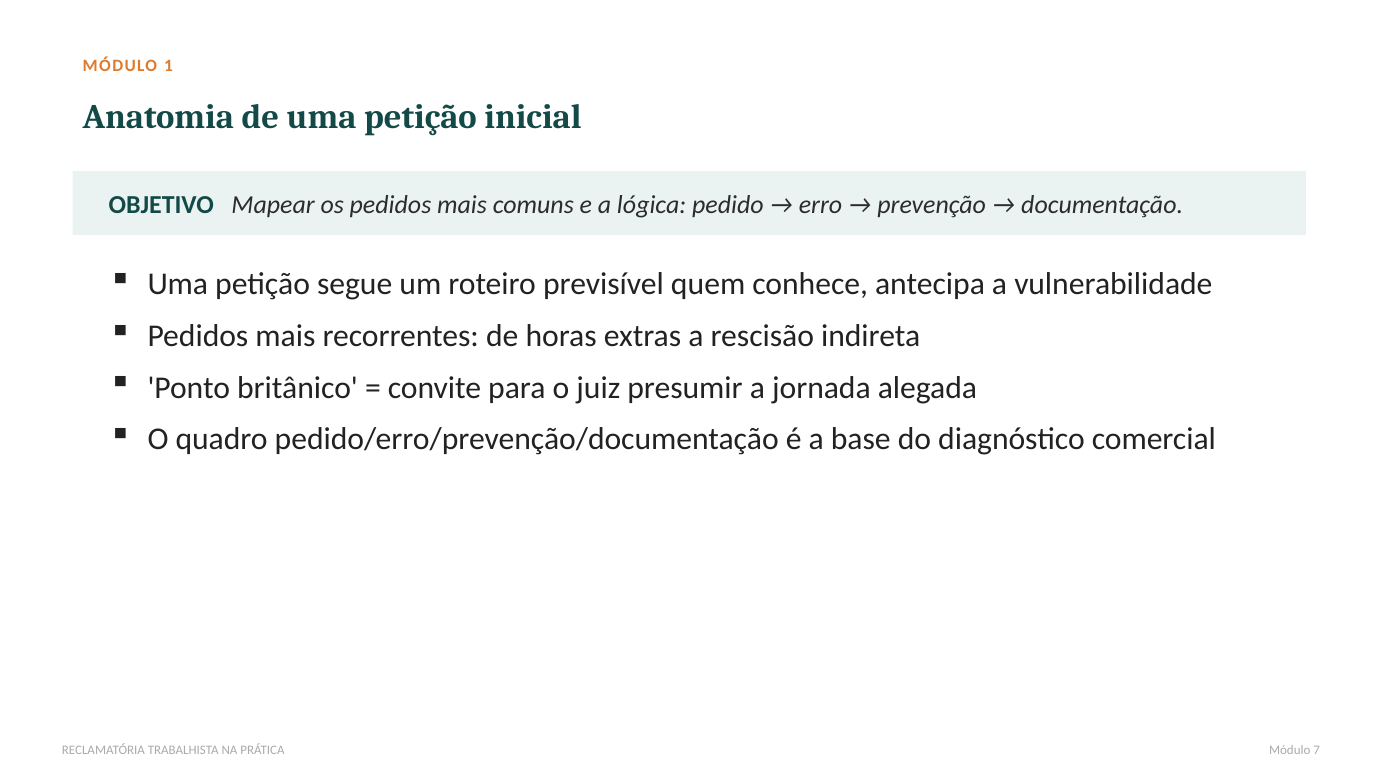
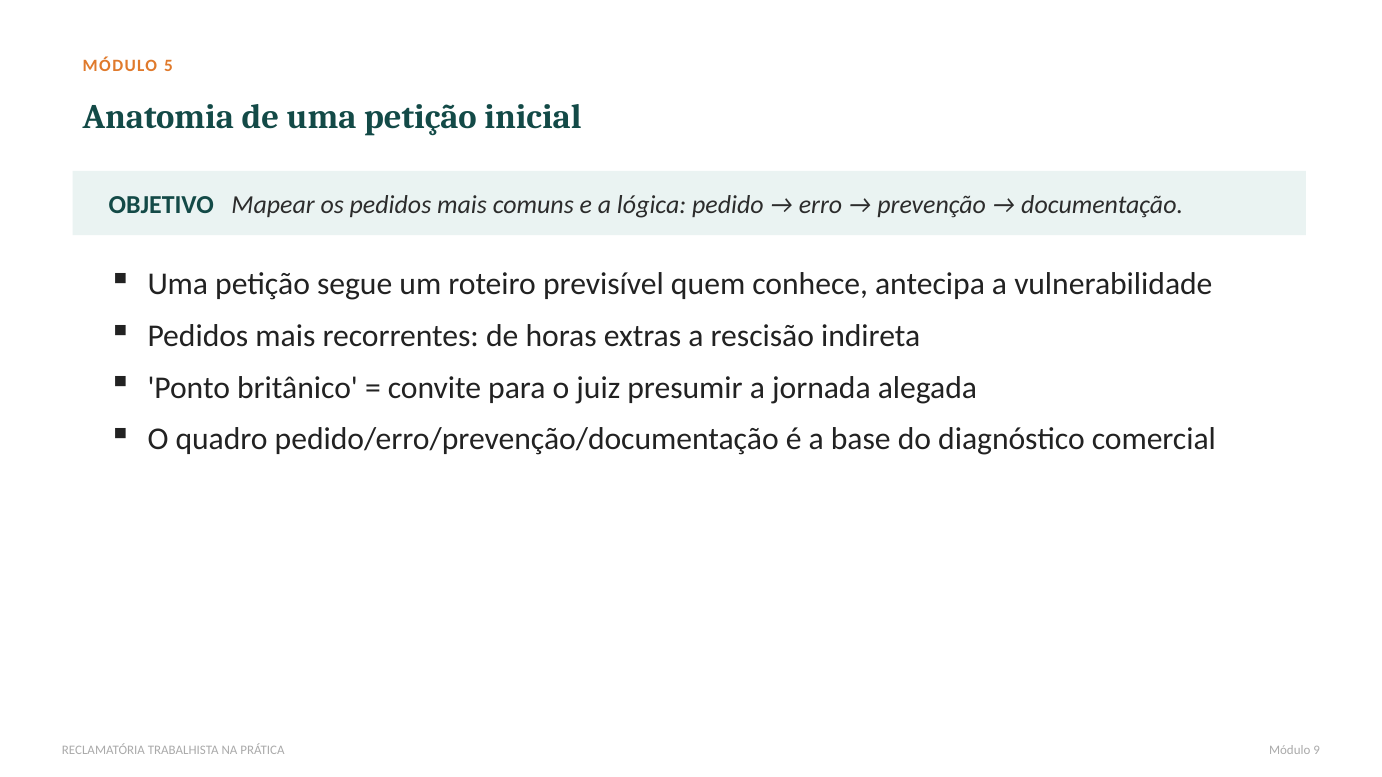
1: 1 -> 5 (168, 66)
7: 7 -> 9 (1317, 750)
